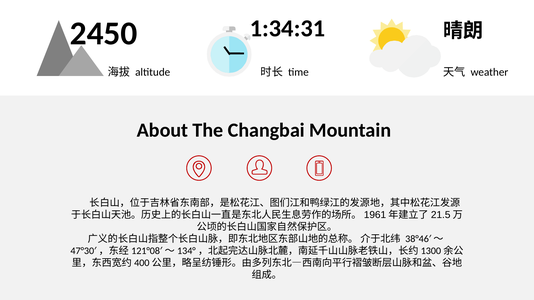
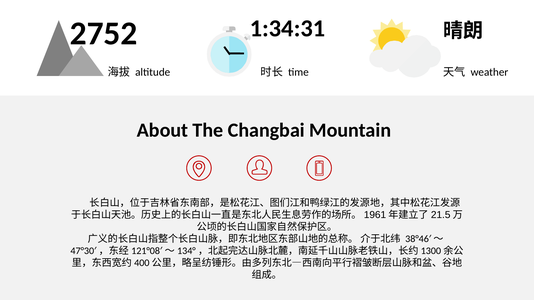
2450: 2450 -> 2752 (104, 33)
